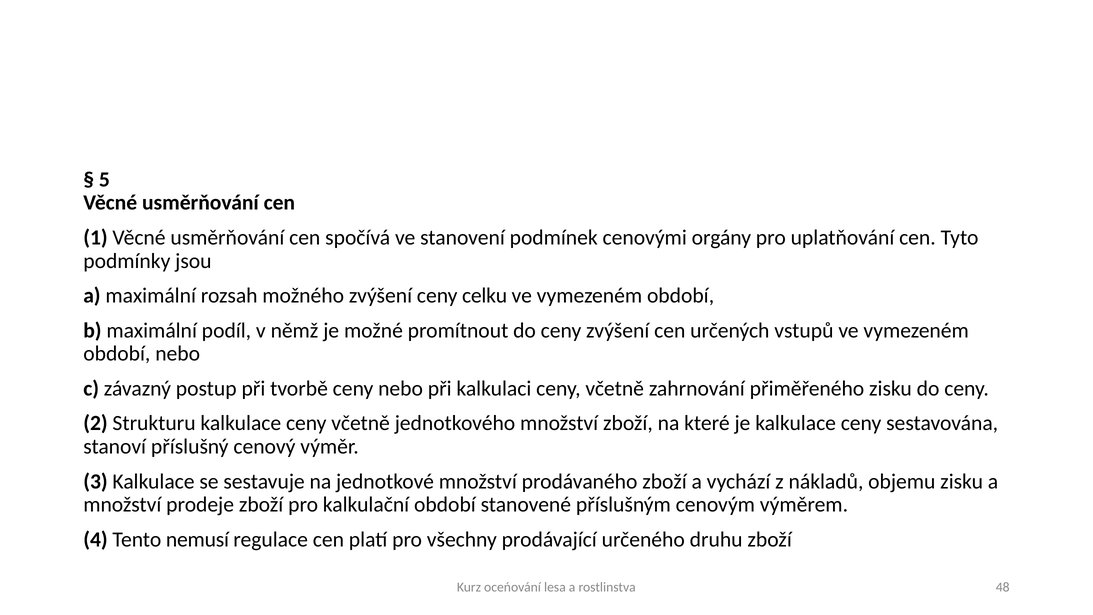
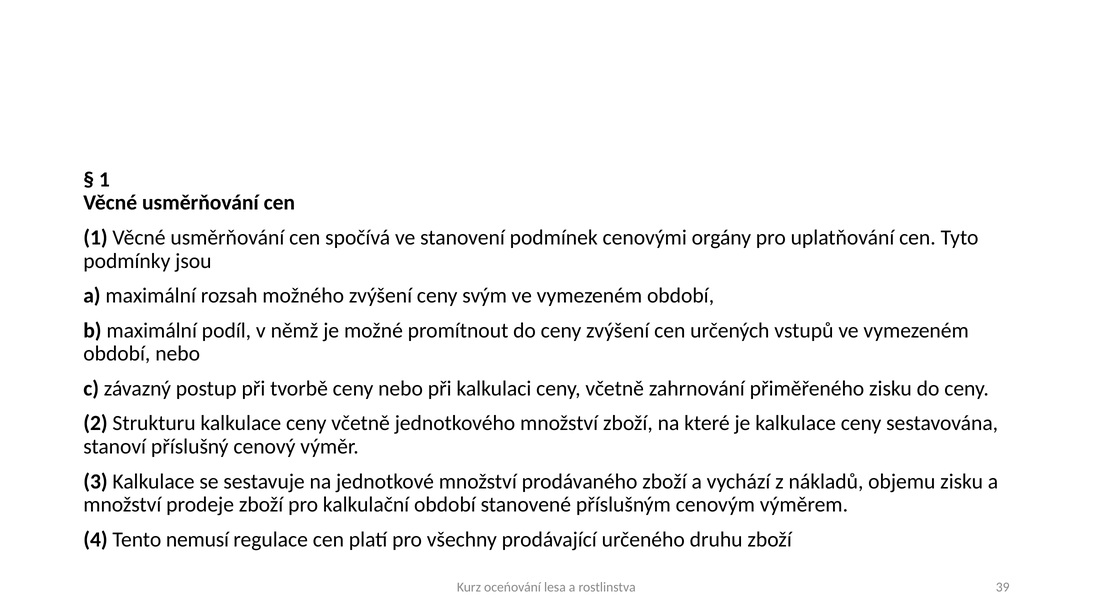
5: 5 -> 1 (104, 179)
celku: celku -> svým (485, 296)
48: 48 -> 39 (1003, 587)
